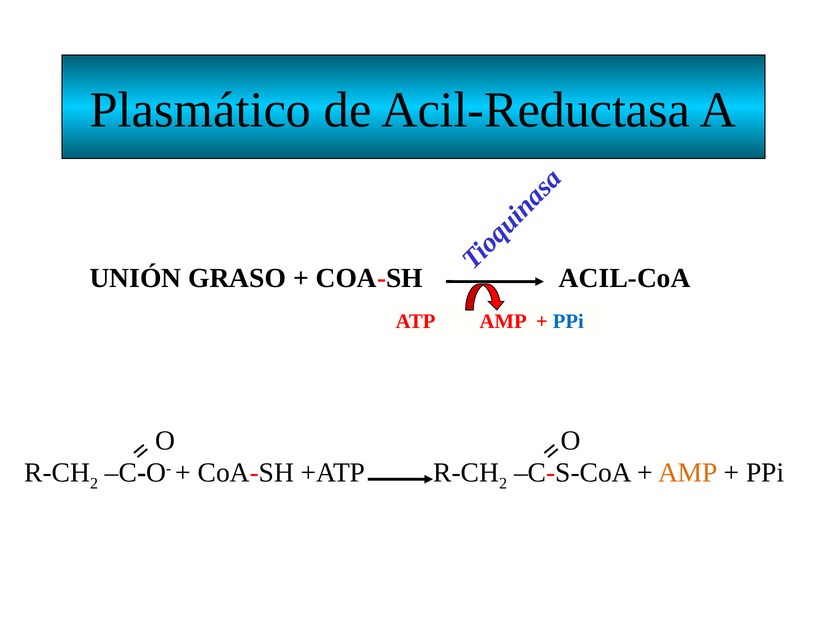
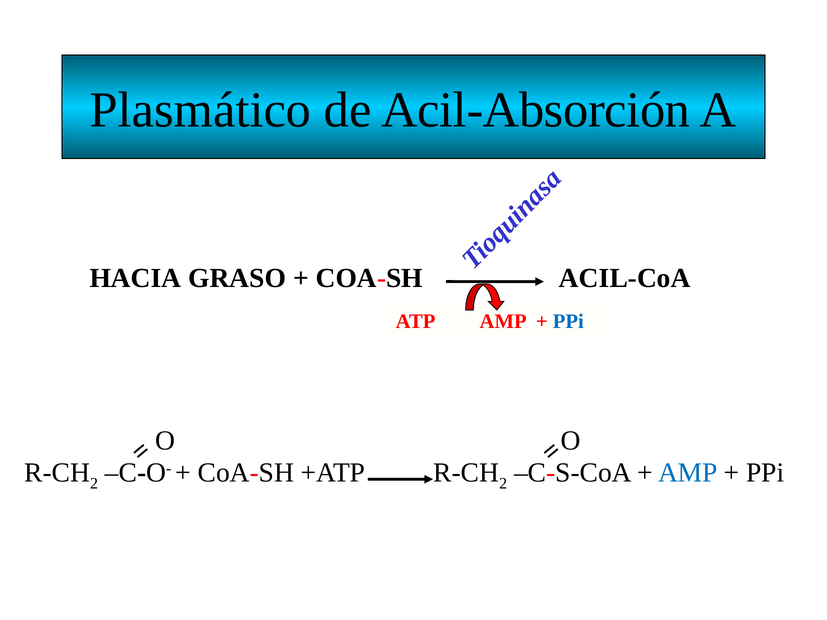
Acil-Reductasa: Acil-Reductasa -> Acil-Absorción (536, 110)
UNIÓN: UNIÓN -> HACIA (135, 278)
AMP colour: orange -> blue (688, 473)
